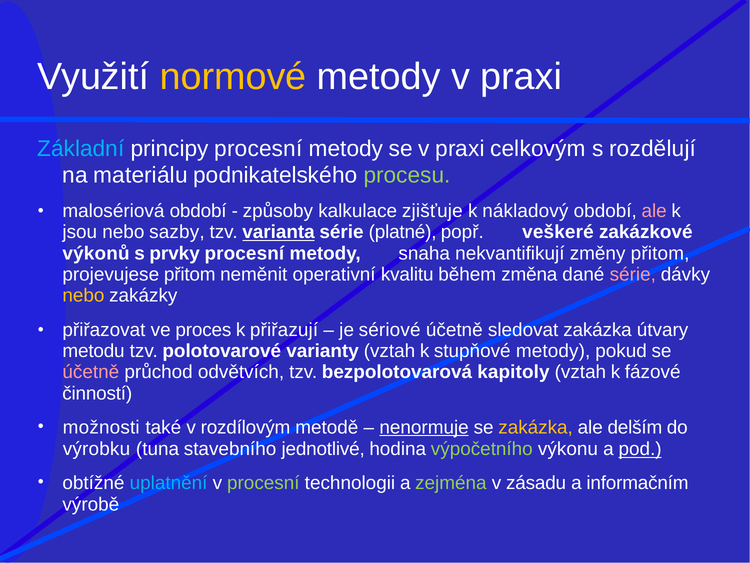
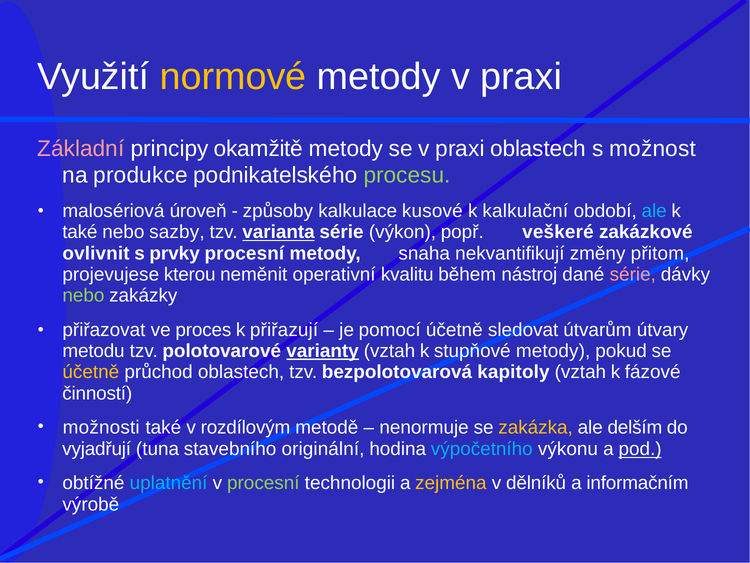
Základní colour: light blue -> pink (81, 149)
principy procesní: procesní -> okamžitě (259, 149)
praxi celkovým: celkovým -> oblastech (538, 149)
rozdělují: rozdělují -> možnost (653, 149)
materiálu: materiálu -> produkce (140, 175)
malosériová období: období -> úroveň (198, 211)
zjišťuje: zjišťuje -> kusové (432, 211)
nákladový: nákladový -> kalkulační (525, 211)
ale colour: pink -> light blue (654, 211)
jsou: jsou -> také (80, 232)
platné: platné -> výkon (403, 232)
výkonů: výkonů -> ovlivnit (96, 253)
projevujese přitom: přitom -> kterou (190, 274)
změna: změna -> nástroj (529, 274)
nebo colour: yellow -> light green (83, 295)
sériové: sériové -> pomocí (390, 330)
sledovat zakázka: zakázka -> útvarům (597, 330)
varianty underline: none -> present (323, 351)
účetně colour: pink -> yellow (91, 372)
průchod odvětvích: odvětvích -> oblastech (241, 372)
nenormuje underline: present -> none (424, 427)
výrobku: výrobku -> vyjadřují (97, 449)
jednotlivé: jednotlivé -> originální (323, 449)
výpočetního colour: light green -> light blue (482, 449)
zejména colour: light green -> yellow (451, 482)
zásadu: zásadu -> dělníků (536, 482)
